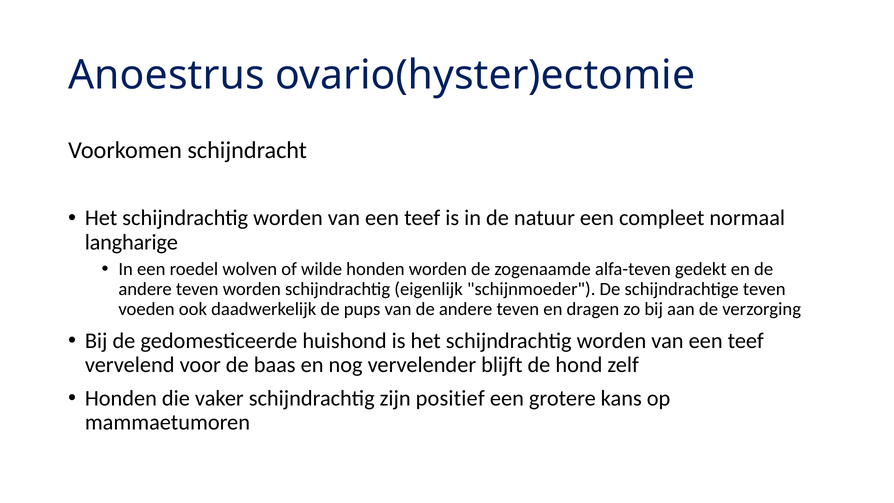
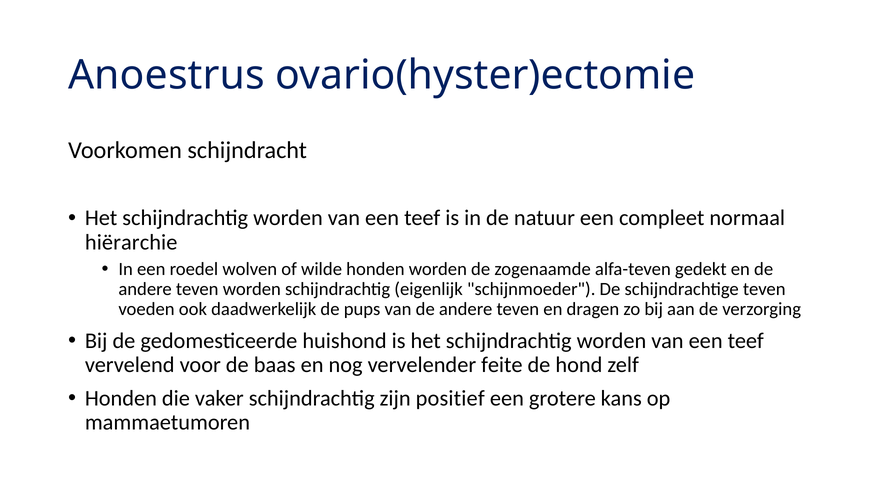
langharige: langharige -> hiërarchie (131, 242)
blijft: blijft -> feite (502, 365)
